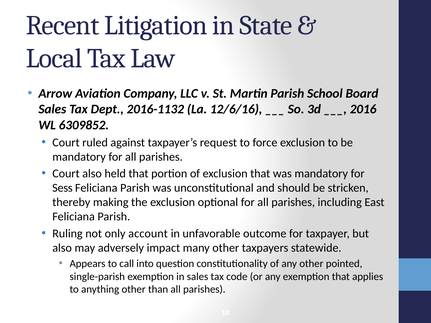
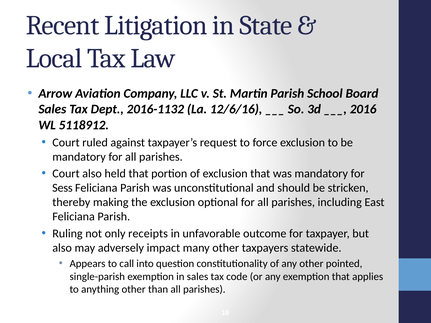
6309852: 6309852 -> 5118912 (84, 125)
account: account -> receipts (148, 234)
